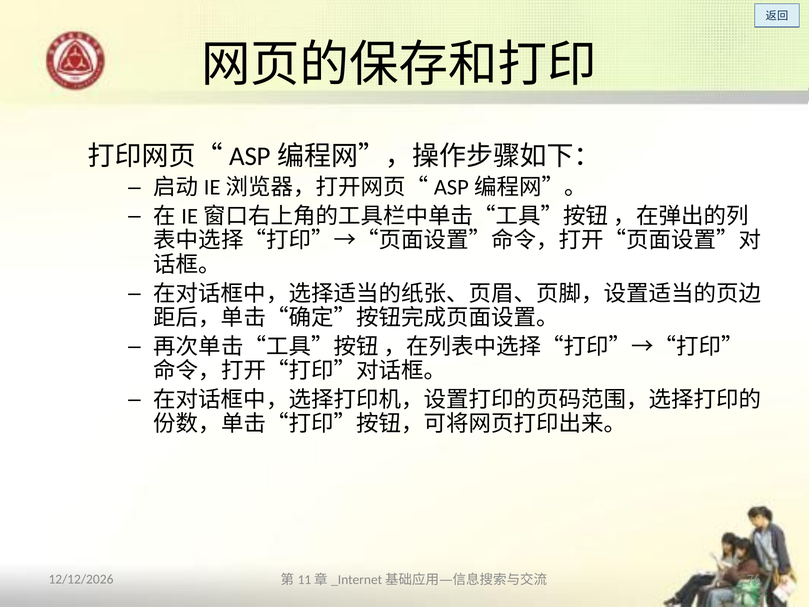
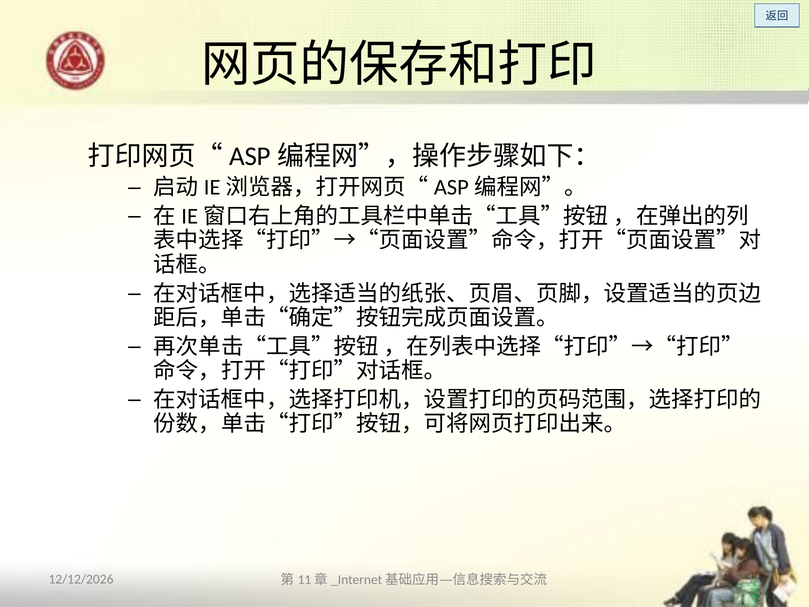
76: 76 -> 14 (754, 579)
